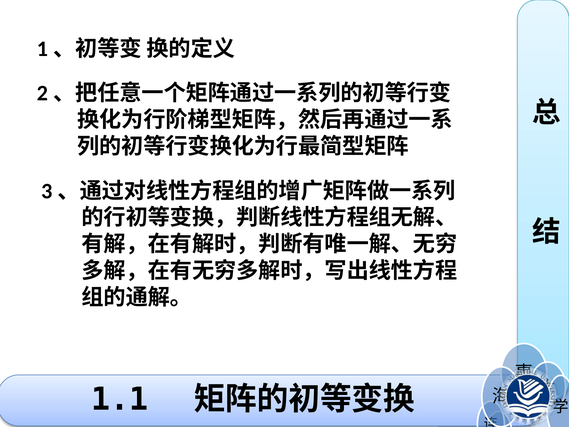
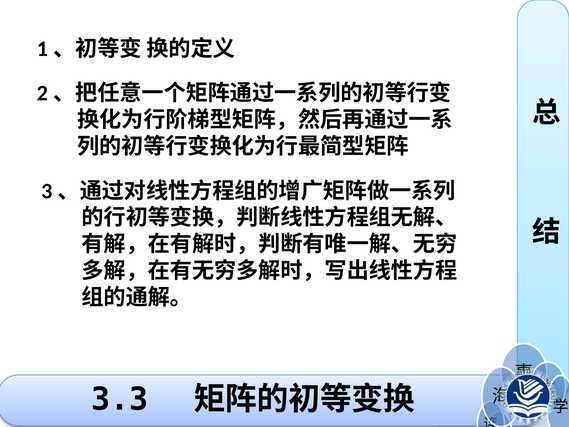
1.1: 1.1 -> 3.3 (120, 399)
